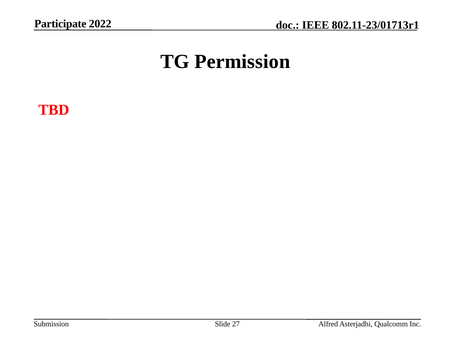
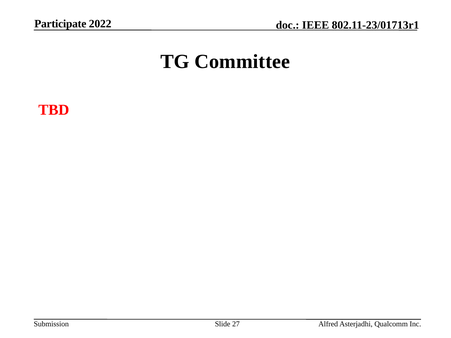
Permission: Permission -> Committee (242, 61)
